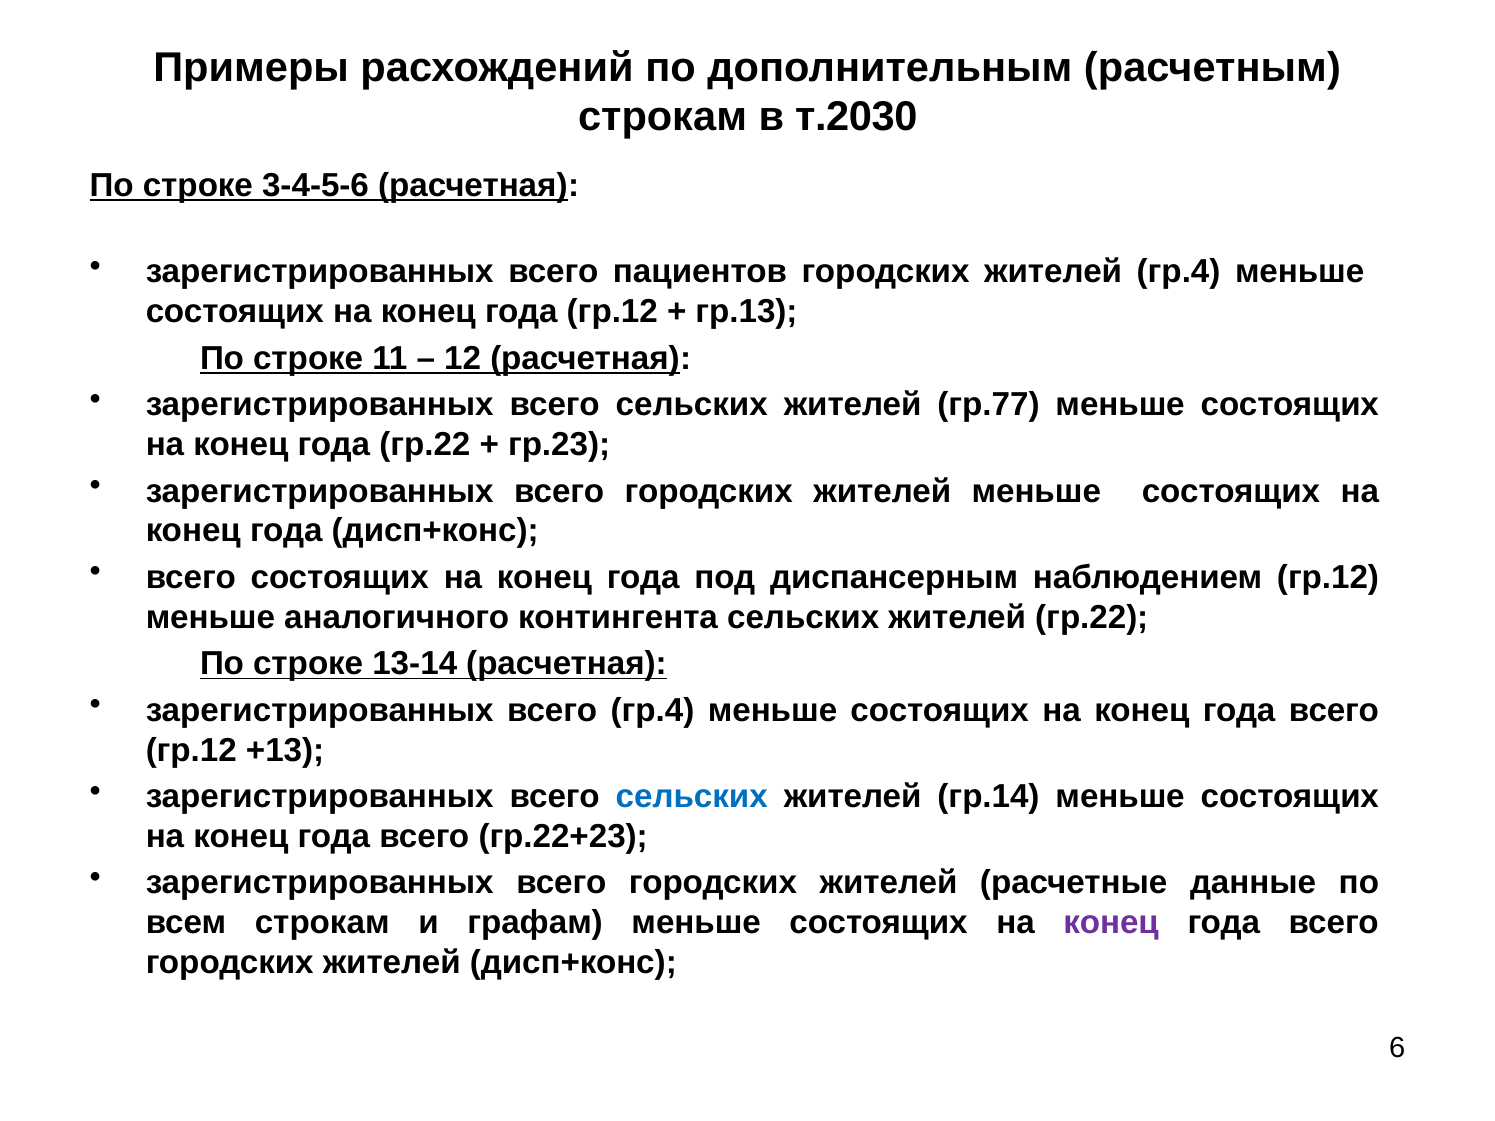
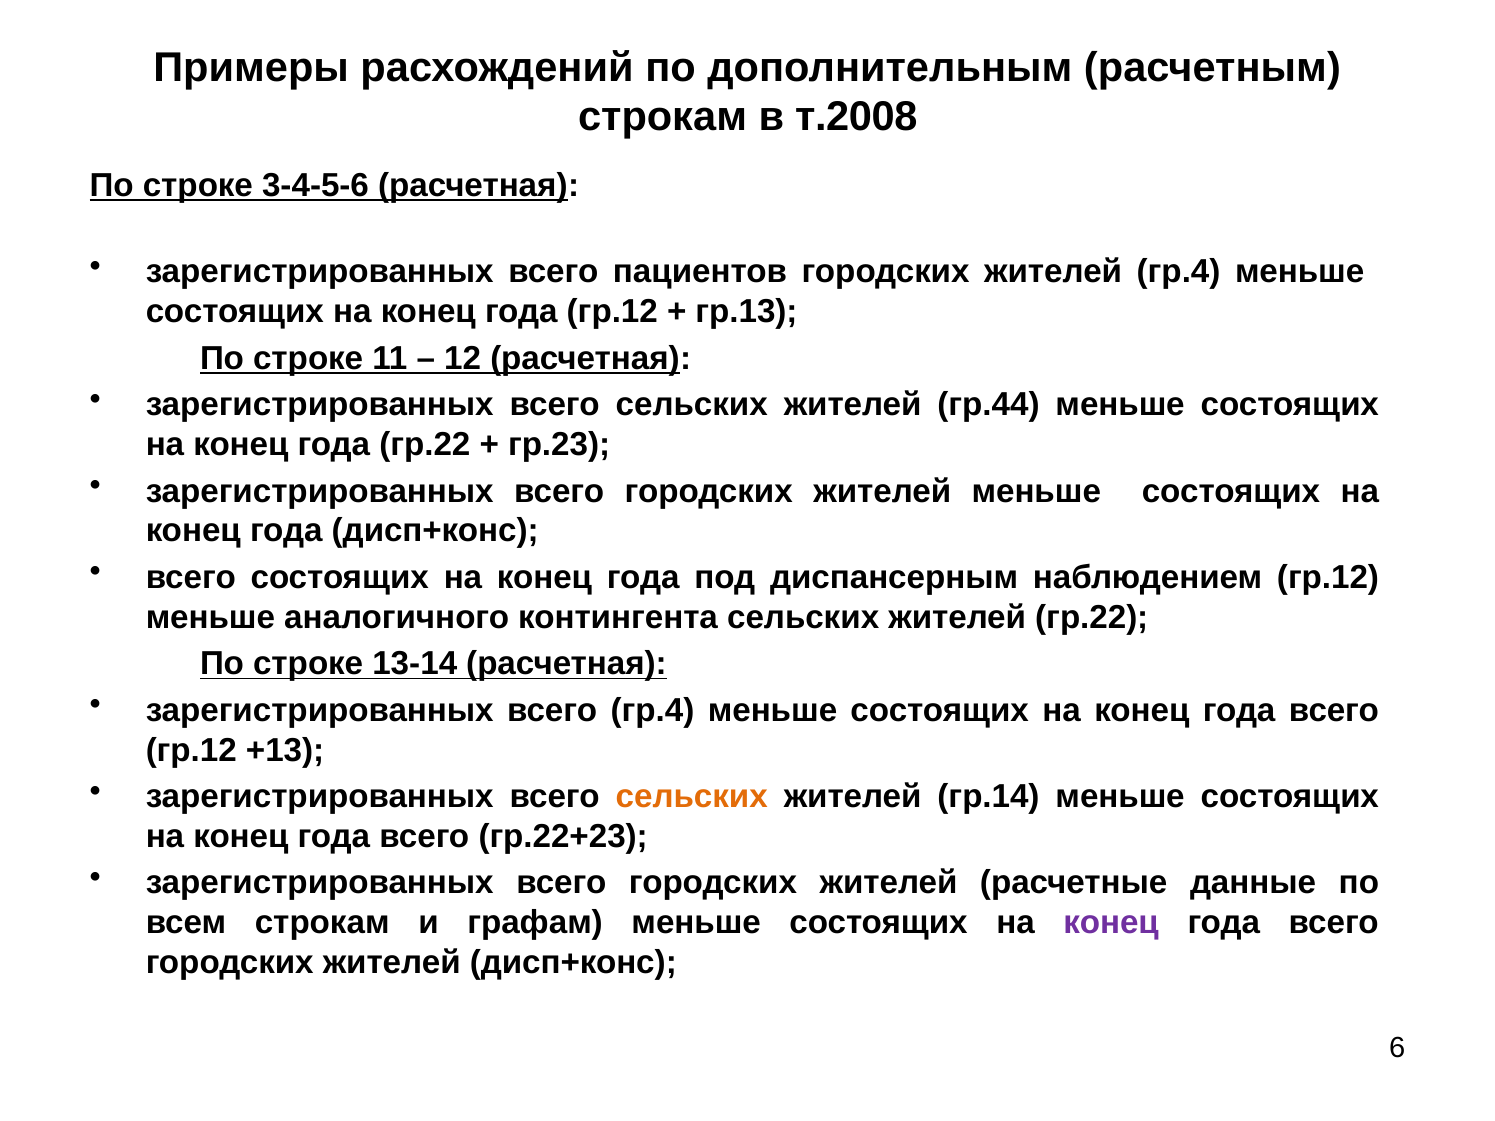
т.2030: т.2030 -> т.2008 (856, 117)
гр.77: гр.77 -> гр.44 (988, 405)
сельских colour: blue -> orange (692, 797)
